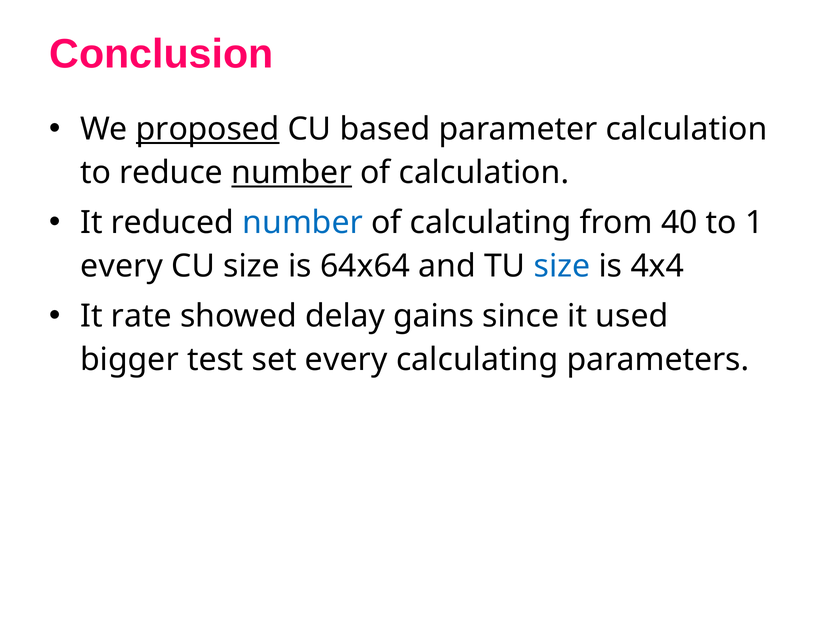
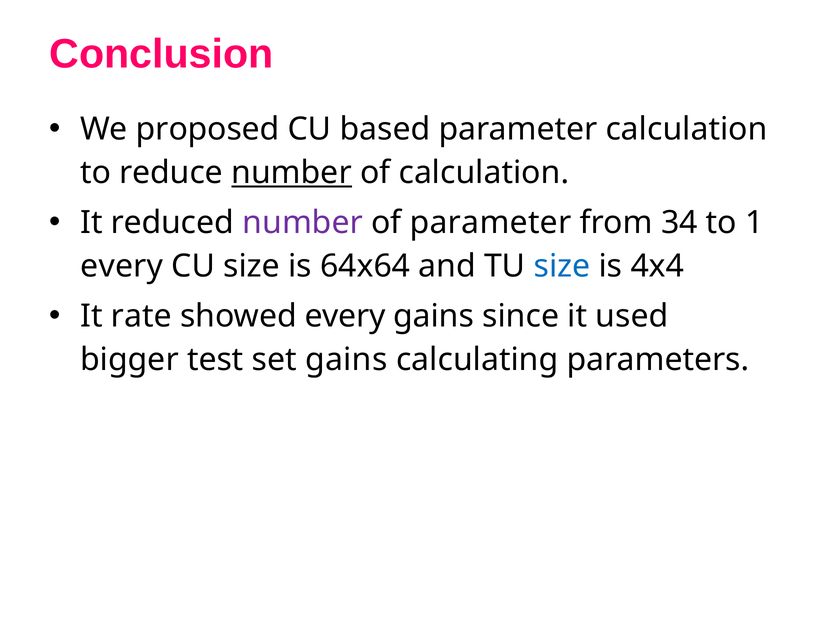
proposed underline: present -> none (208, 129)
number colour: blue -> purple (303, 223)
of calculating: calculating -> parameter (491, 223)
40: 40 -> 34 (679, 223)
showed delay: delay -> every (345, 316)
set every: every -> gains (346, 360)
